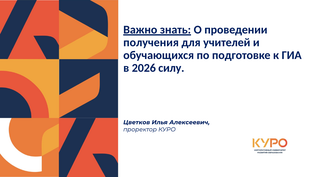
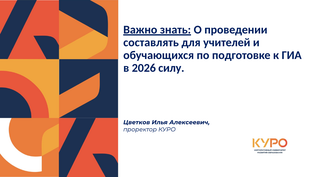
получения: получения -> составлять (151, 43)
